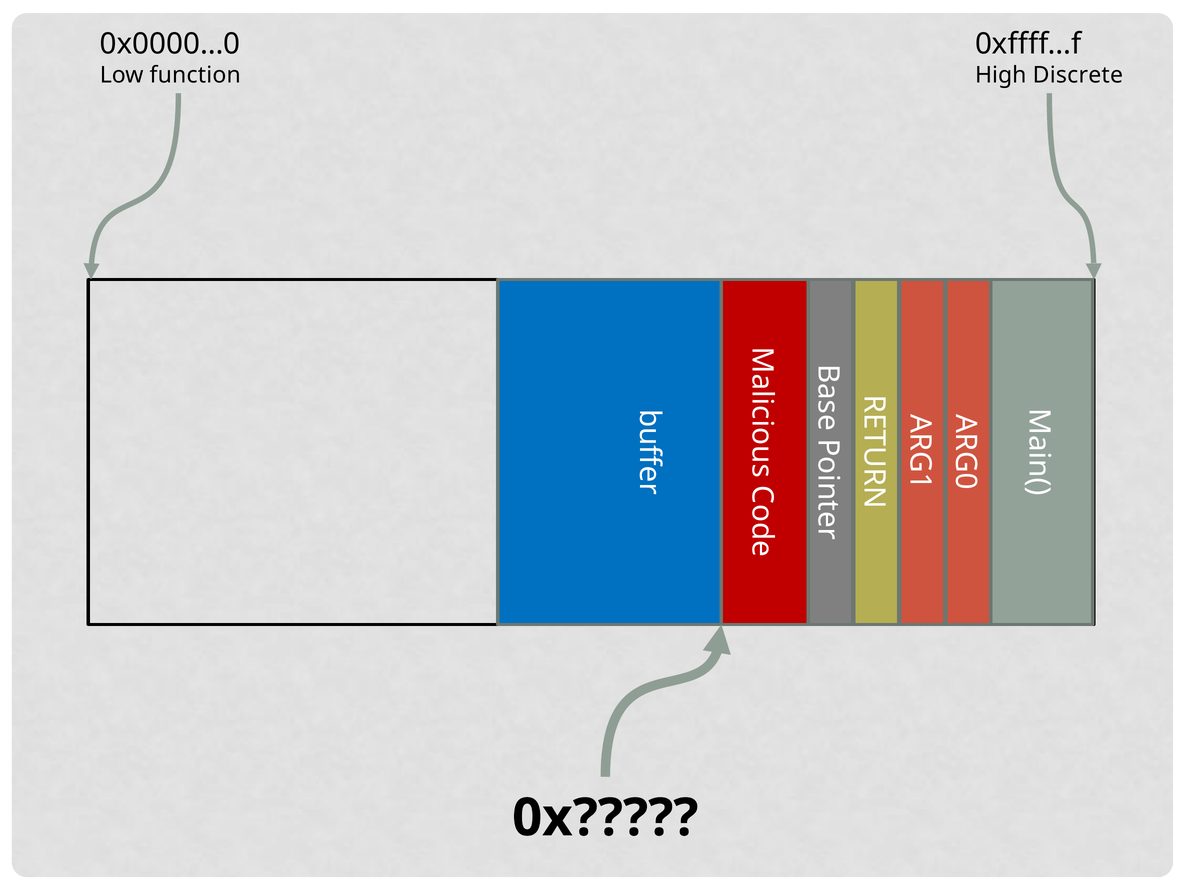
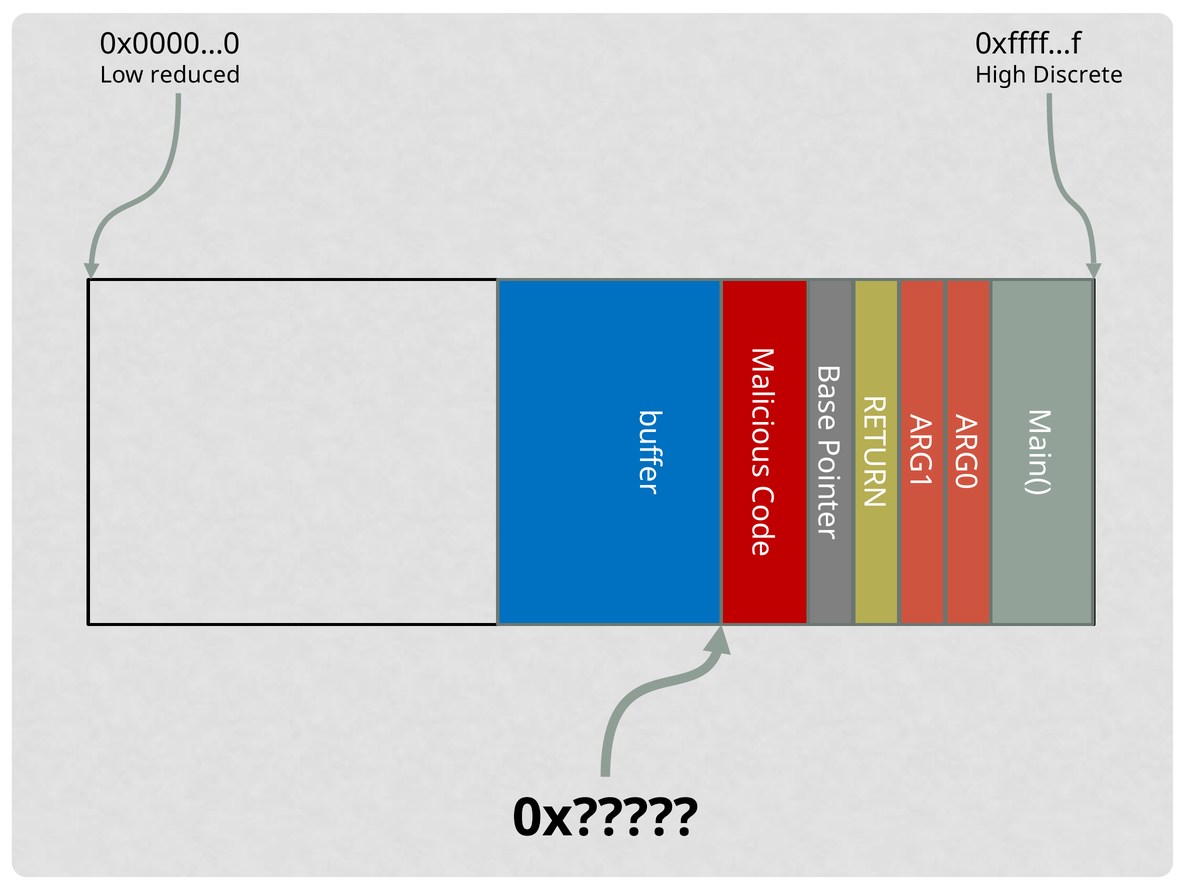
function: function -> reduced (195, 75)
